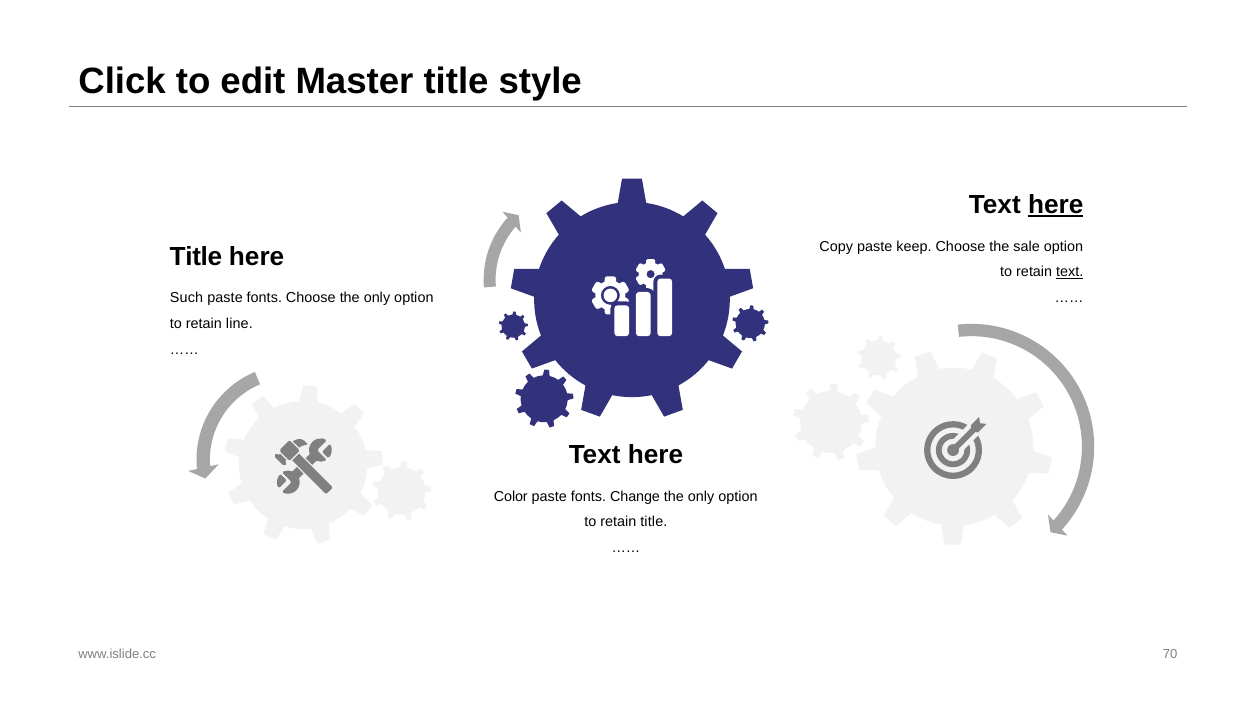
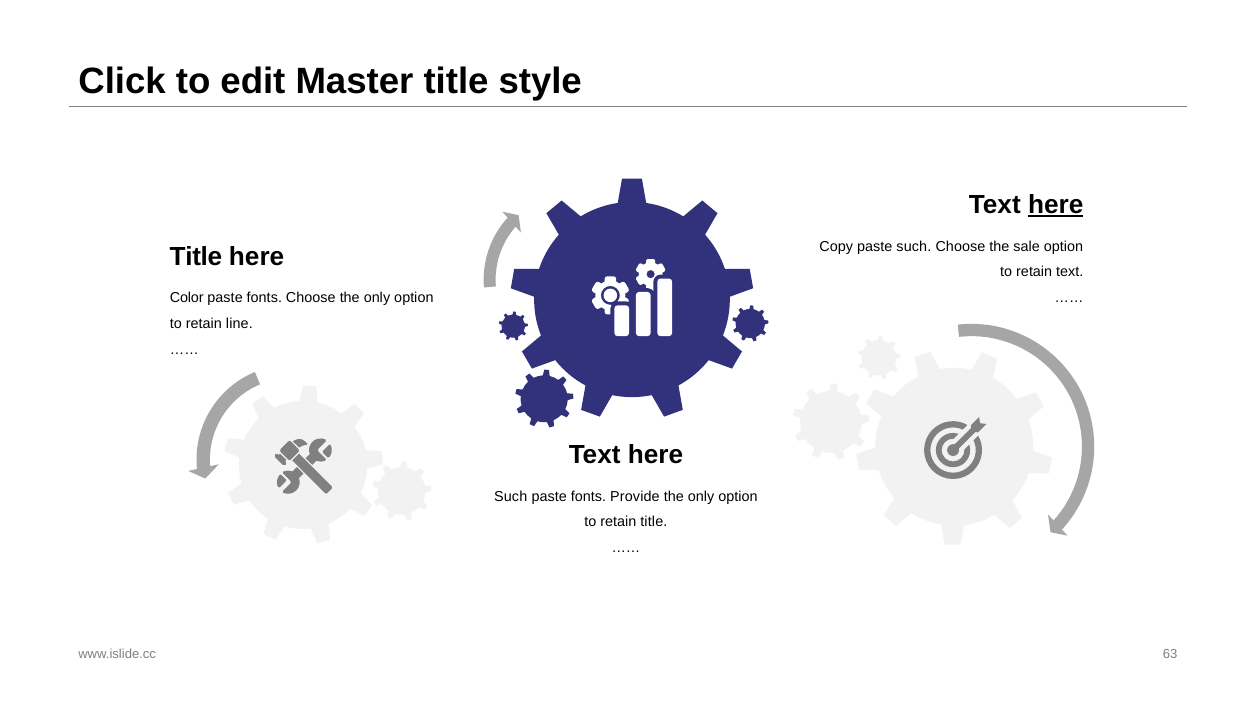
paste keep: keep -> such (914, 246)
text underline: present -> none (1070, 272)
Such: Such -> Color (187, 298)
Color: Color -> Such (511, 497)
Change: Change -> Provide (635, 497)
70: 70 -> 63 (1170, 654)
